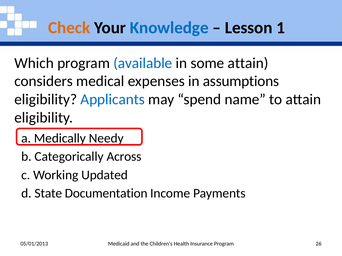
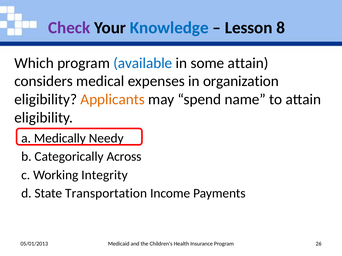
Check colour: orange -> purple (69, 28)
1: 1 -> 8 (281, 28)
assumptions: assumptions -> organization (241, 81)
Applicants colour: blue -> orange (113, 100)
Updated: Updated -> Integrity (104, 175)
Documentation: Documentation -> Transportation (106, 194)
